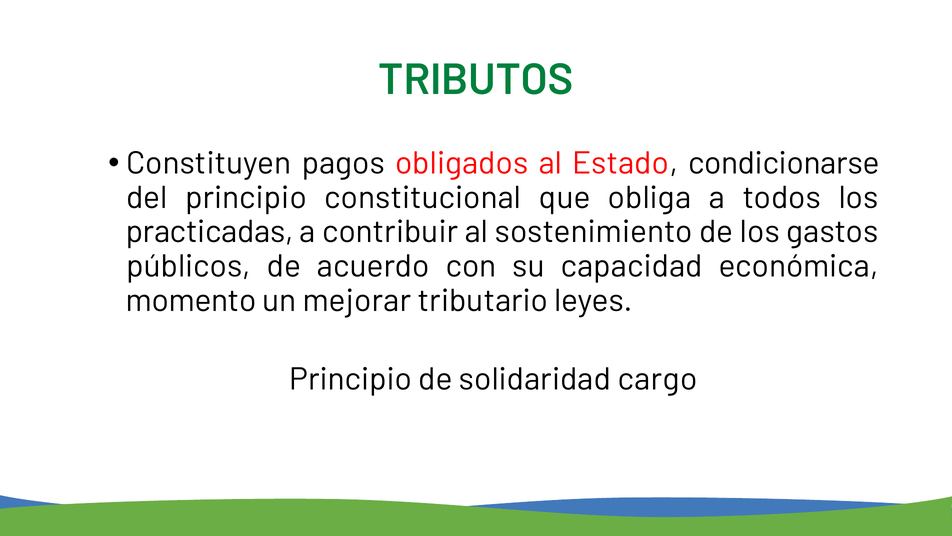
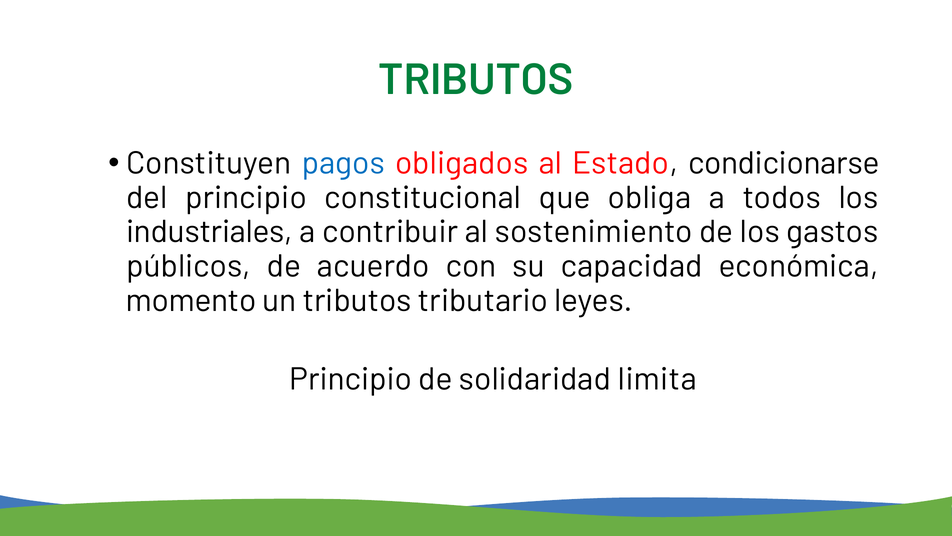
pagos colour: black -> blue (343, 163)
practicadas: practicadas -> industriales (209, 232)
un mejorar: mejorar -> tributos (357, 300)
cargo: cargo -> limita (657, 379)
